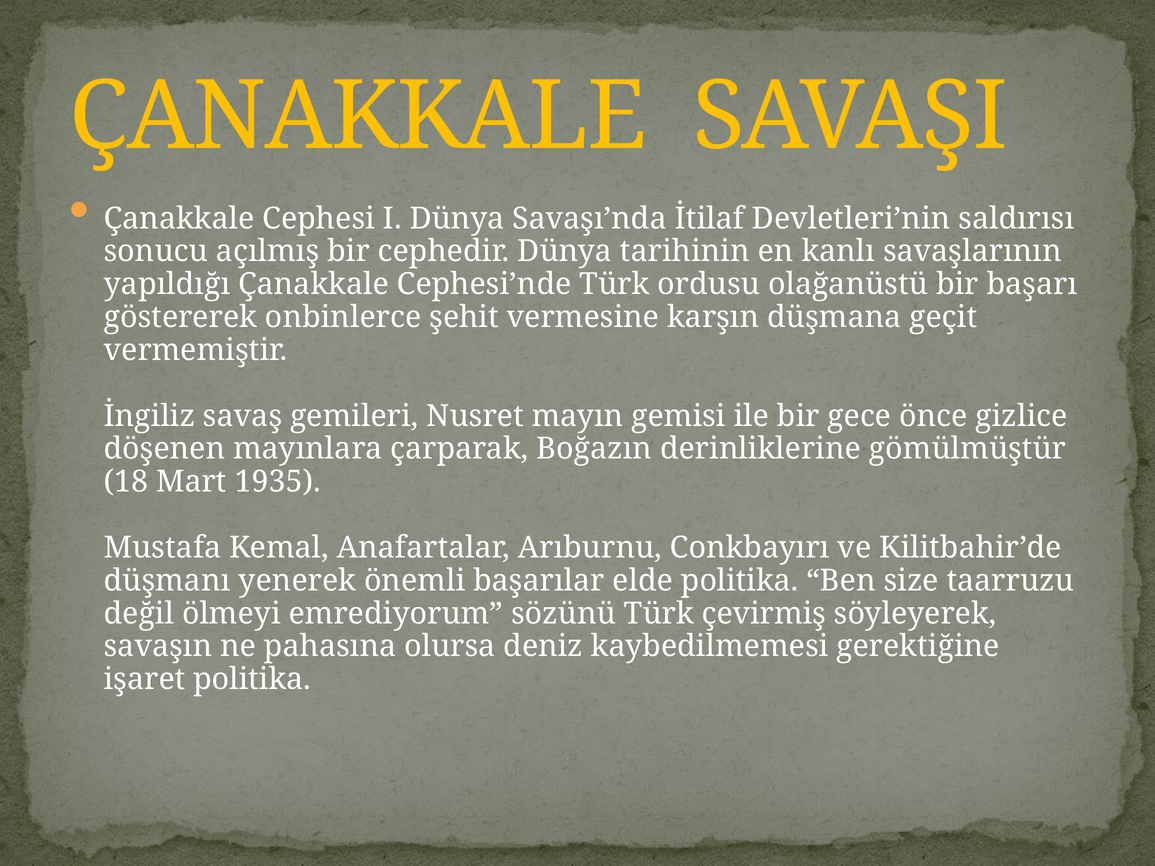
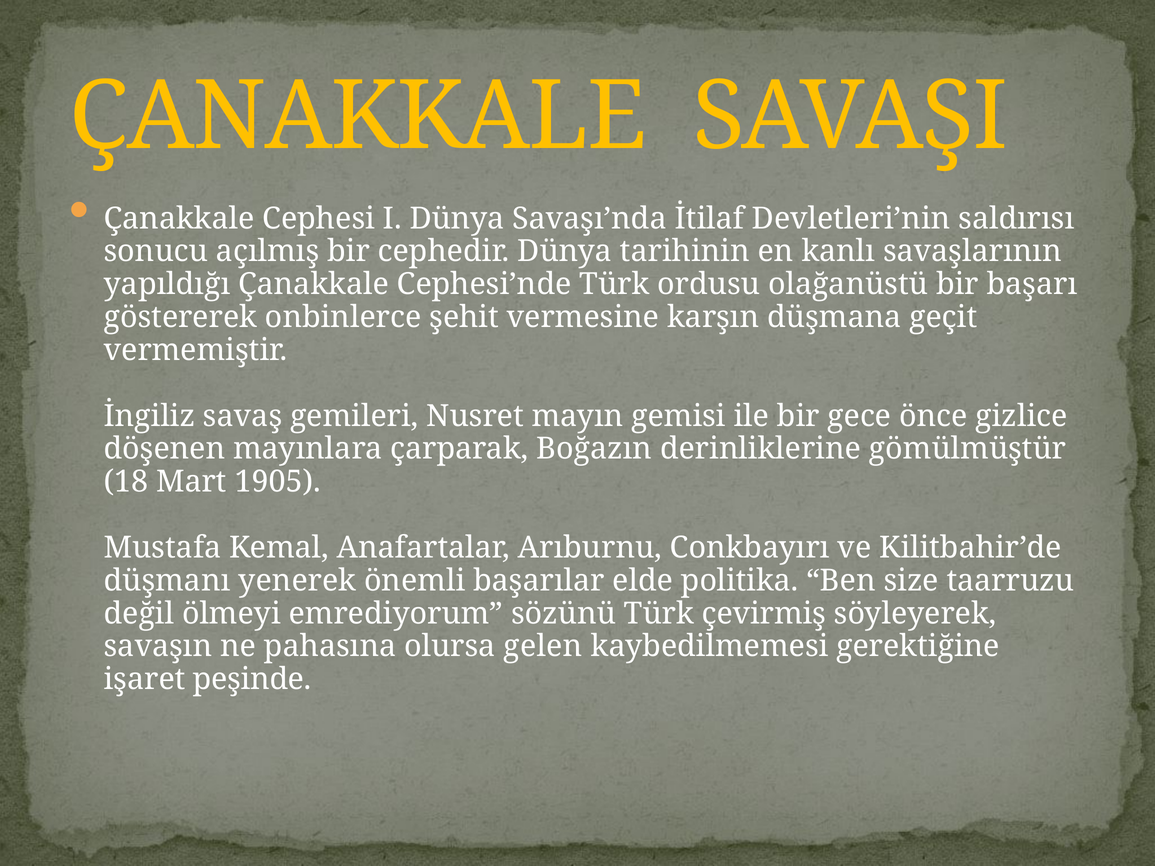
1935: 1935 -> 1905 (278, 482)
deniz: deniz -> gelen (543, 647)
işaret politika: politika -> peşinde (252, 679)
